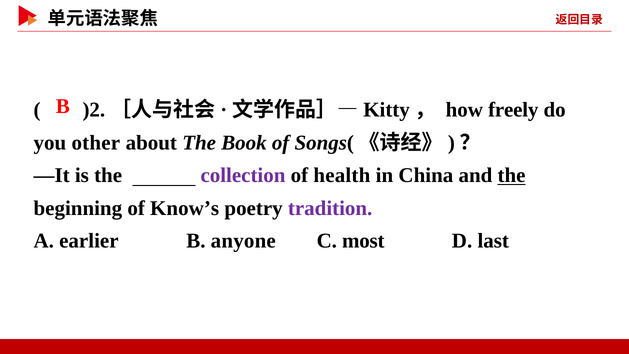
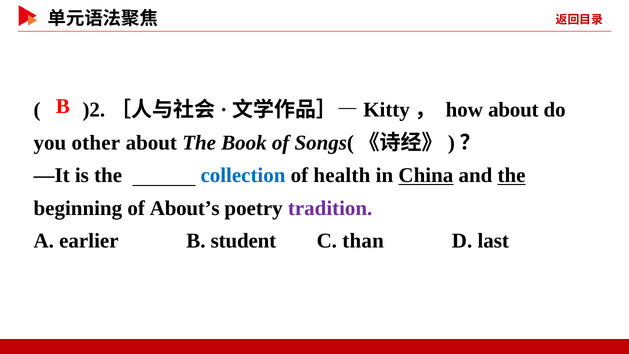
how freely: freely -> about (513, 110)
collection colour: purple -> blue (243, 175)
China underline: none -> present (426, 175)
Know’s: Know’s -> About’s (185, 208)
anyone: anyone -> student (243, 241)
most: most -> than (363, 241)
